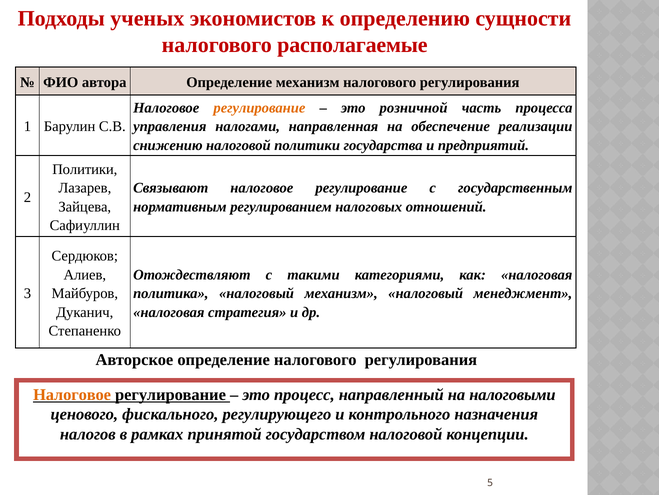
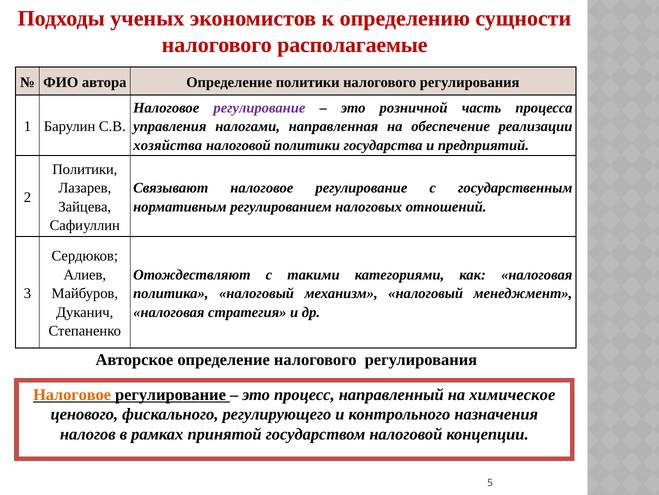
Определение механизм: механизм -> политики (308, 82)
регулирование colour: orange -> purple (259, 108)
снижению: снижению -> хозяйства (168, 145)
налоговыми: налоговыми -> химическое (512, 394)
